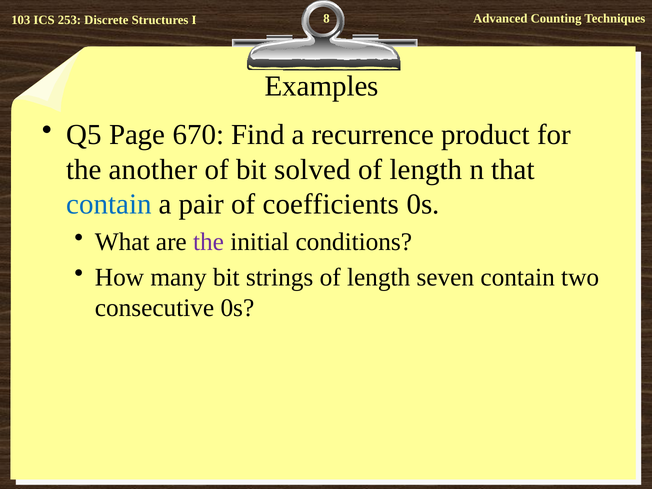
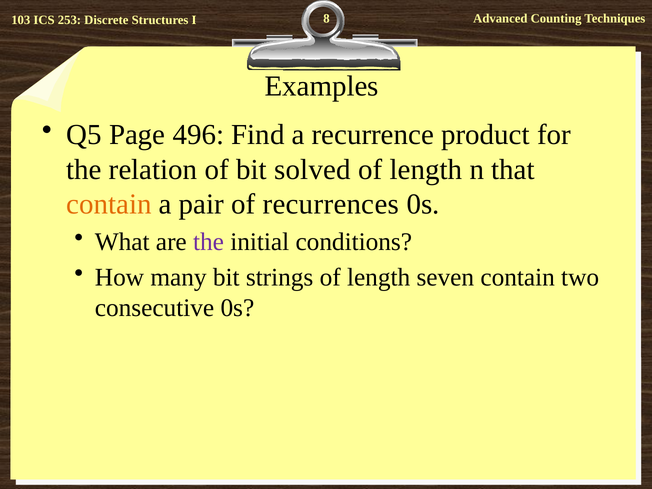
670: 670 -> 496 (198, 135)
another: another -> relation (153, 170)
contain colour: blue -> orange (109, 204)
coefficients: coefficients -> recurrences (331, 204)
